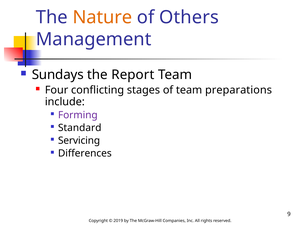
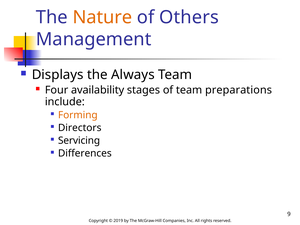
Sundays: Sundays -> Displays (58, 75)
Report: Report -> Always (133, 75)
conflicting: conflicting -> availability (98, 90)
Forming colour: purple -> orange (78, 115)
Standard: Standard -> Directors (80, 128)
